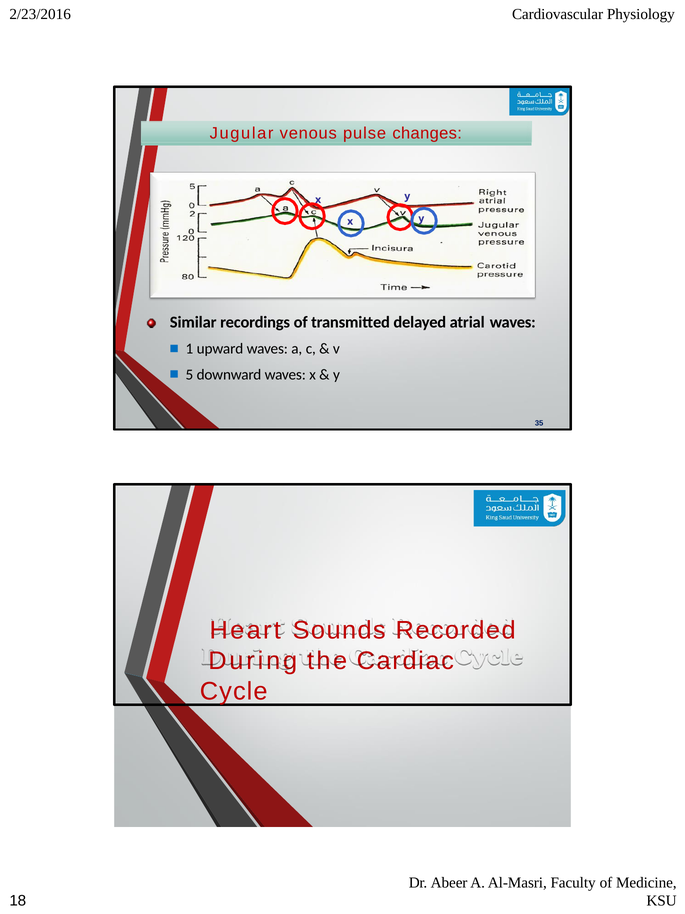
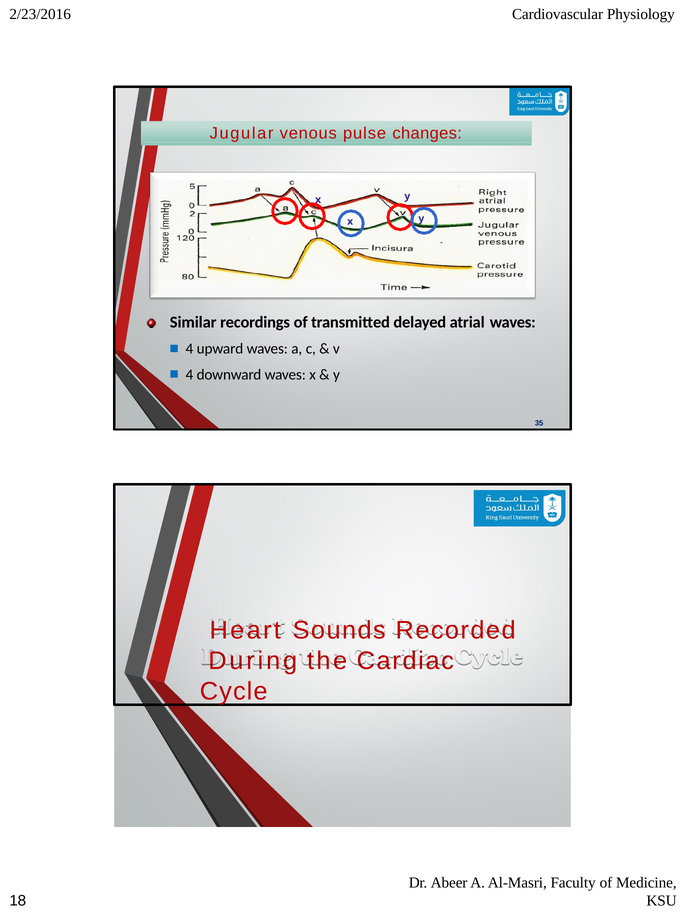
1: 1 -> 4 (189, 349)
5: 5 -> 4 (189, 374)
